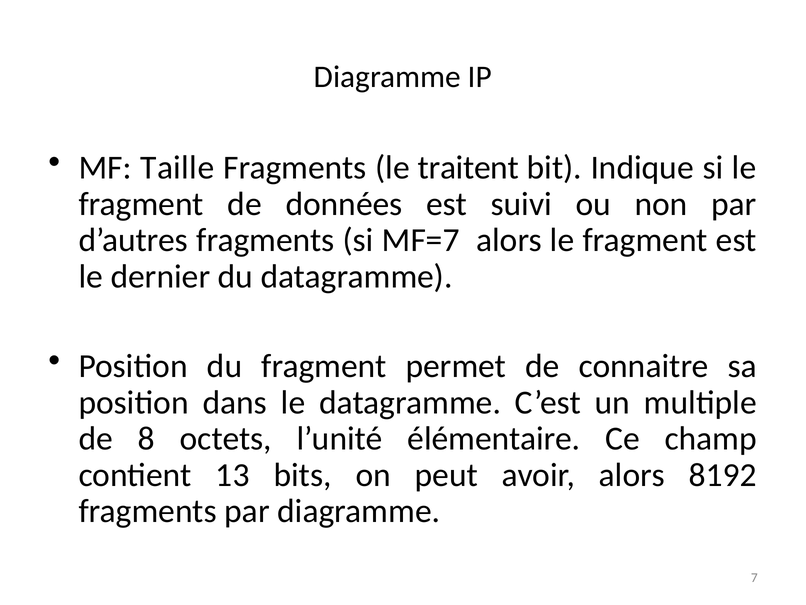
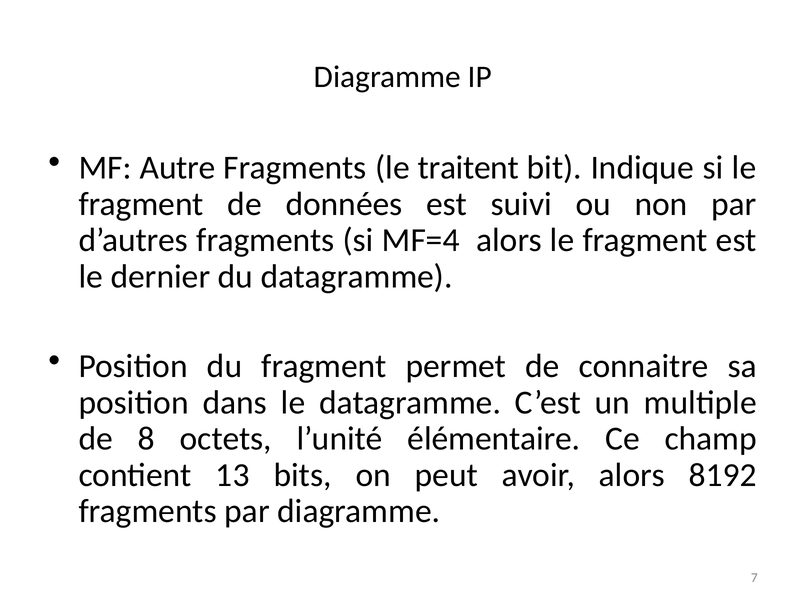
Taille: Taille -> Autre (178, 168)
MF=7: MF=7 -> MF=4 (421, 240)
